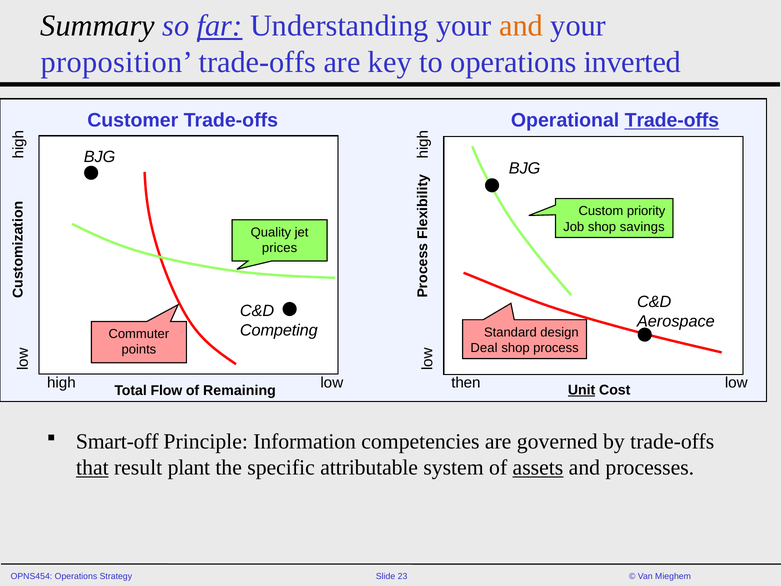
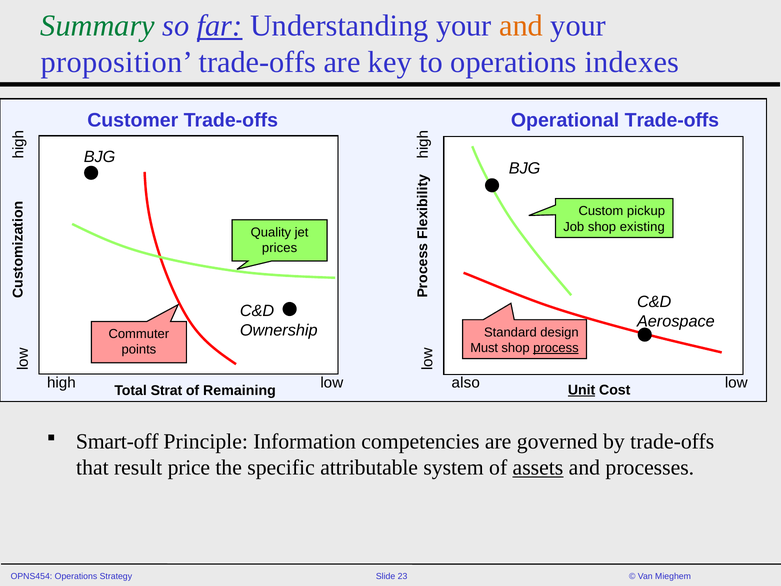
Summary colour: black -> green (98, 26)
inverted: inverted -> indexes (632, 62)
Trade-offs underline: present -> none (672, 120)
priority: priority -> pickup (646, 211)
savings: savings -> existing (642, 227)
Competing: Competing -> Ownership (279, 330)
Deal: Deal -> Must (484, 348)
process underline: none -> present (556, 348)
then: then -> also (466, 383)
Flow: Flow -> Strat (166, 390)
that underline: present -> none (92, 468)
plant: plant -> price (189, 468)
